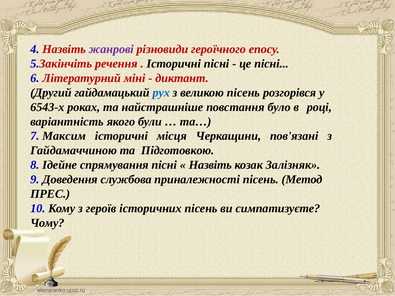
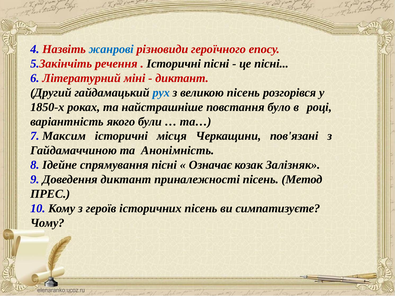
жанрові colour: purple -> blue (111, 49)
6543-х: 6543-х -> 1850-х (47, 107)
Підготовкою: Підготовкою -> Анонімність (178, 151)
Назвіть: Назвіть -> Означає (210, 165)
Доведення службова: службова -> диктант (126, 180)
